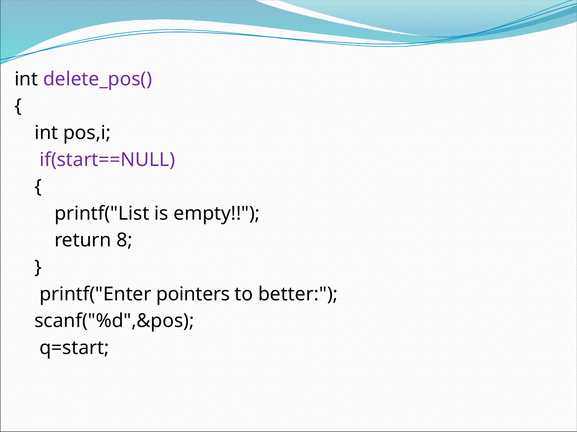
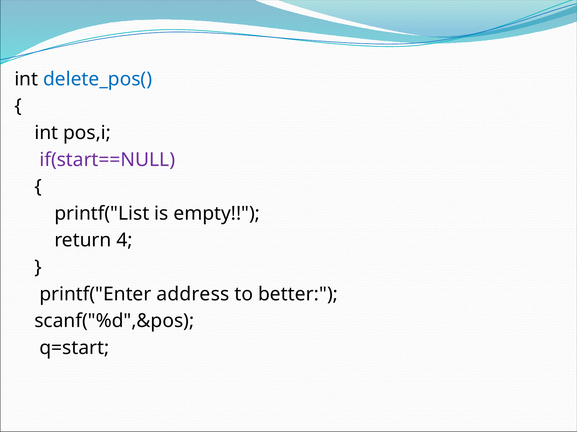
delete_pos( colour: purple -> blue (98, 79)
8: 8 -> 4 (124, 241)
pointers: pointers -> address (193, 295)
